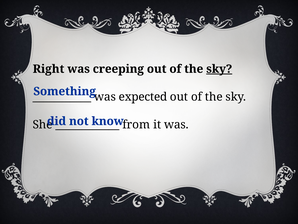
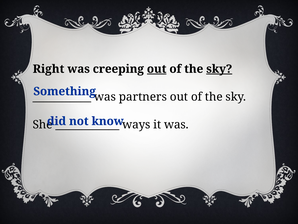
out underline: none -> present (157, 69)
expected: expected -> partners (143, 97)
from: from -> ways (136, 124)
